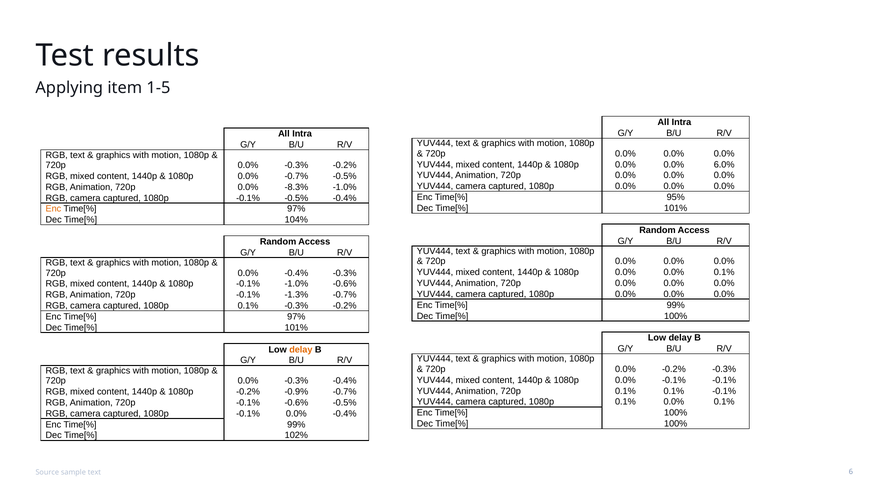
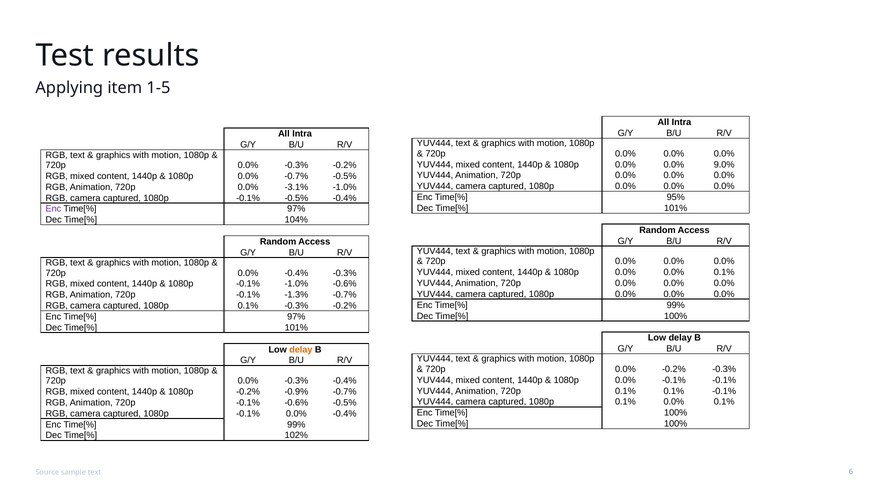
6.0%: 6.0% -> 9.0% (724, 165)
-8.3%: -8.3% -> -3.1% (296, 187)
Enc colour: orange -> purple (53, 209)
